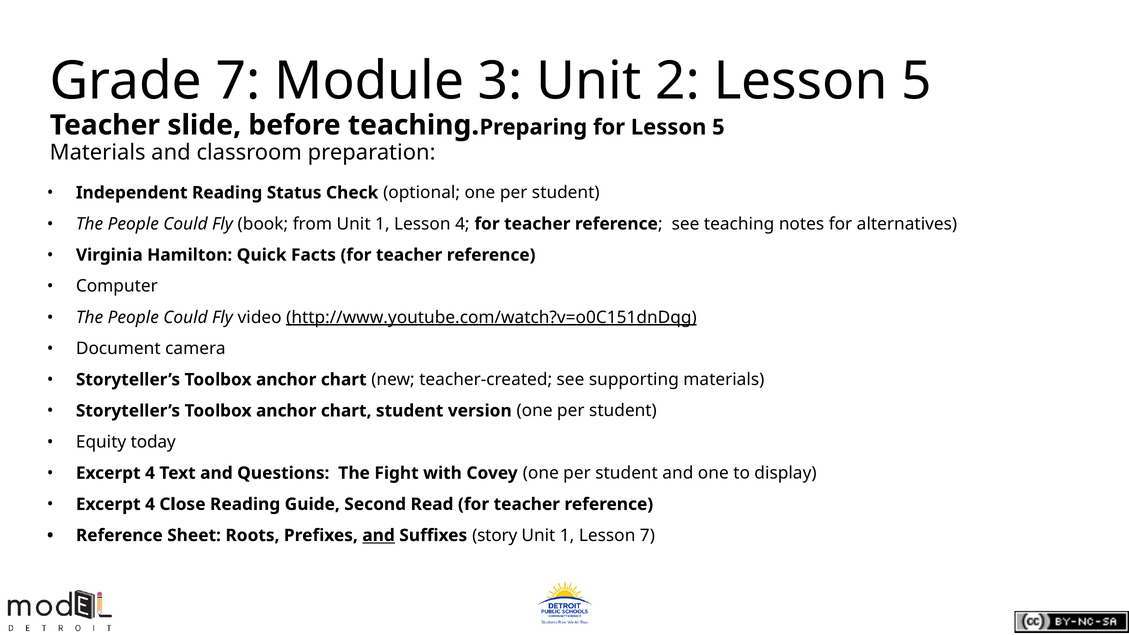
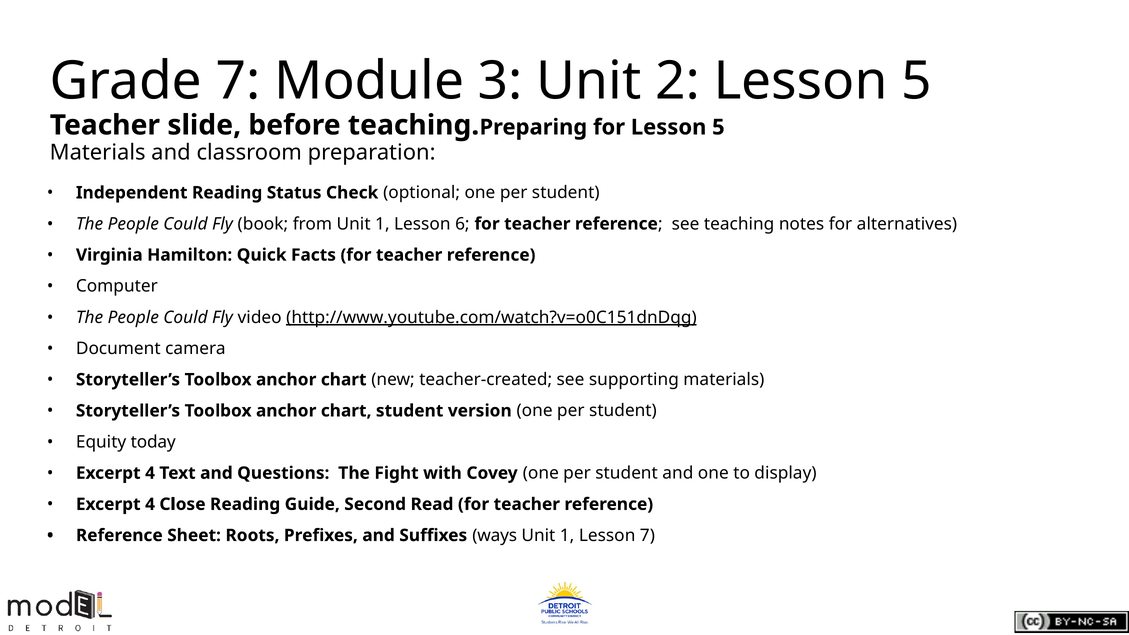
Lesson 4: 4 -> 6 (462, 224)
and underline: present -> none (379, 535)
story: story -> ways (495, 535)
